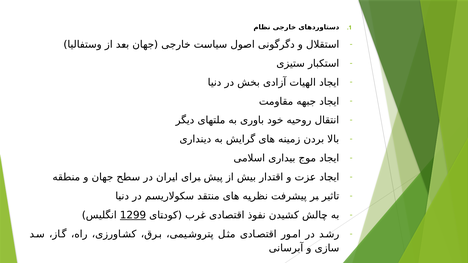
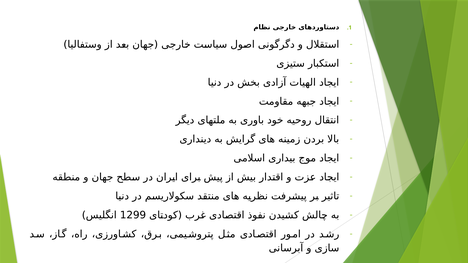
1299 underline: present -> none (133, 215)
